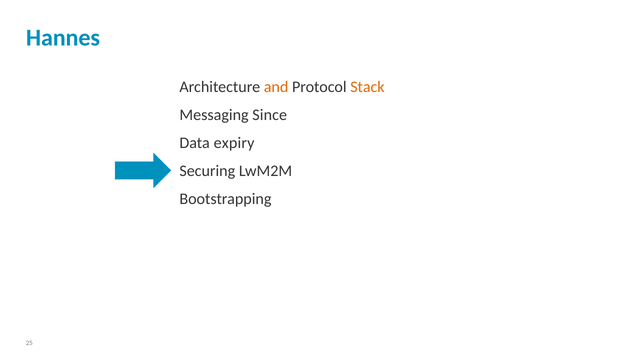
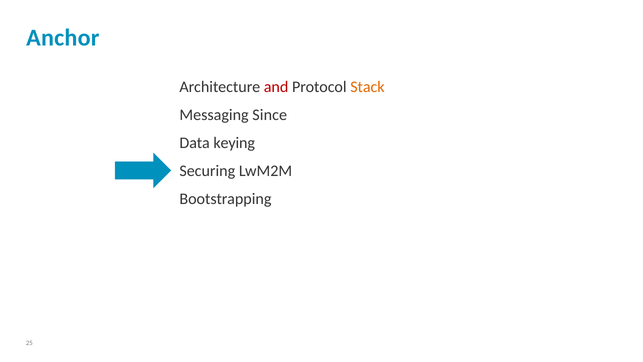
Hannes: Hannes -> Anchor (63, 38)
and colour: orange -> red (276, 87)
expiry: expiry -> keying (234, 143)
